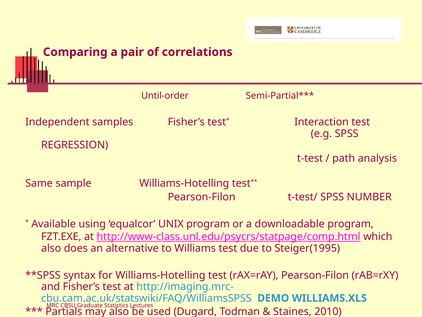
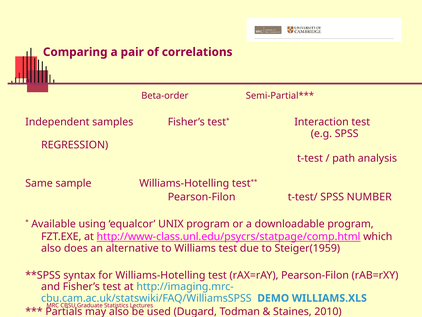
Until-order: Until-order -> Beta-order (165, 96)
Steiger(1995: Steiger(1995 -> Steiger(1959 (307, 248)
